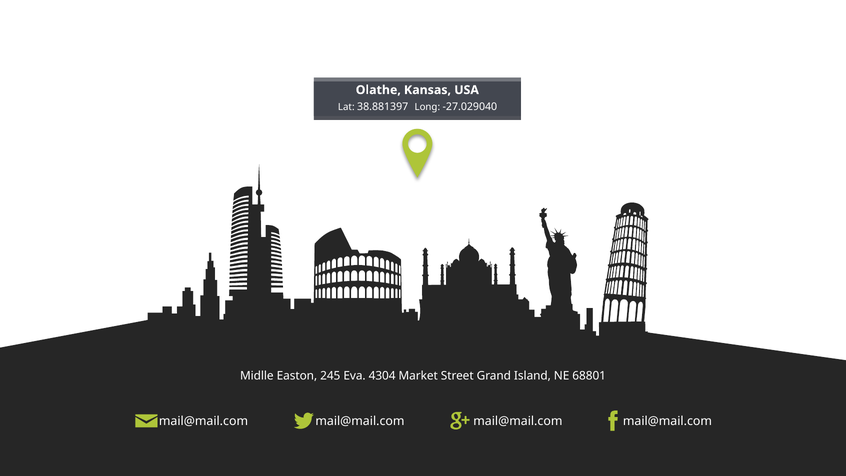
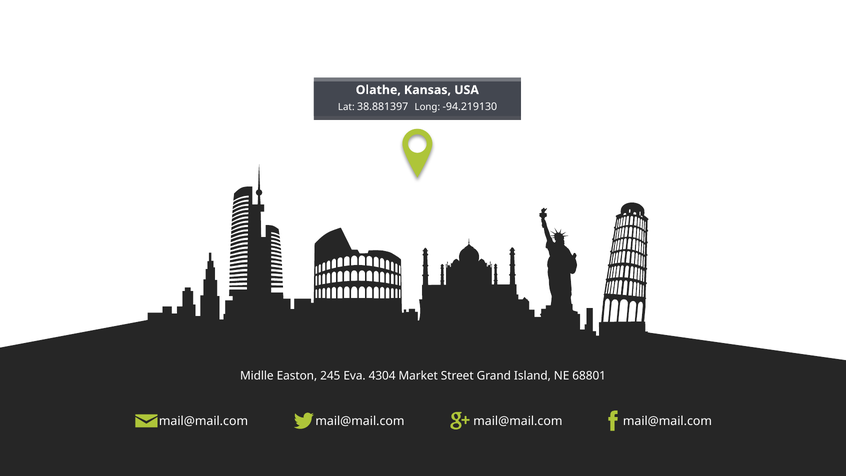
-27.029040: -27.029040 -> -94.219130 (470, 107)
